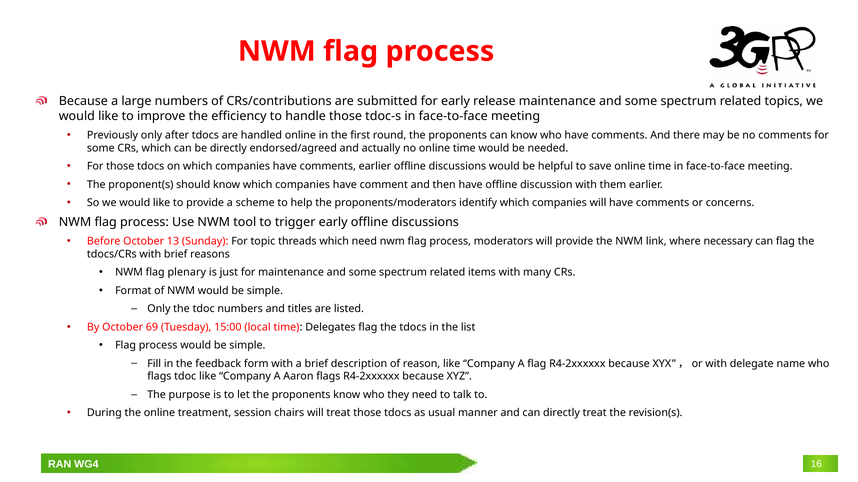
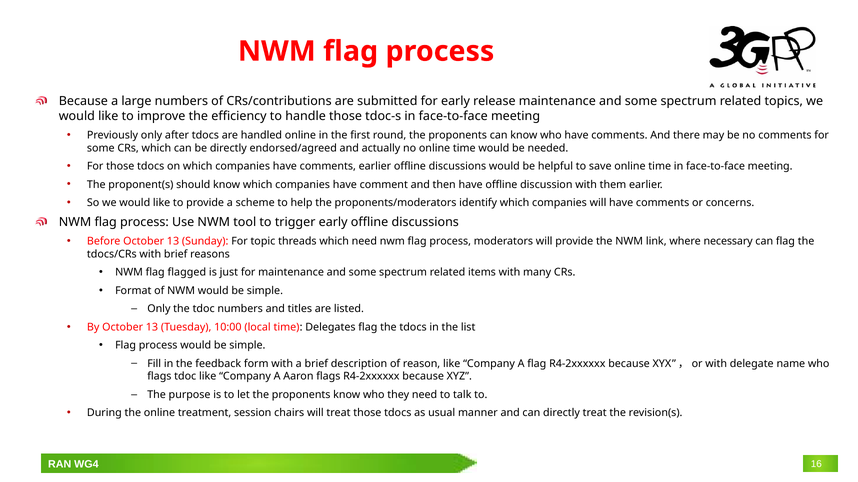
plenary: plenary -> flagged (187, 273)
By October 69: 69 -> 13 (152, 327)
15:00: 15:00 -> 10:00 (228, 327)
